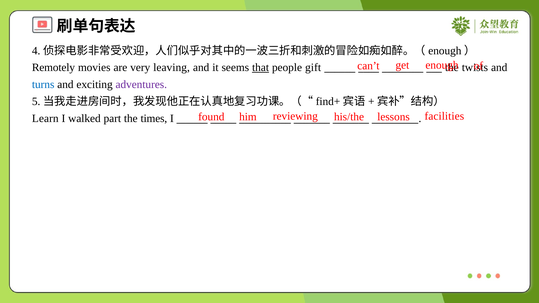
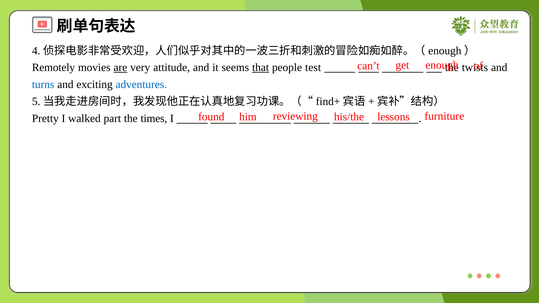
are underline: none -> present (120, 68)
leaving: leaving -> attitude (172, 68)
gift: gift -> test (313, 68)
adventures colour: purple -> blue (141, 84)
facilities: facilities -> furniture (444, 116)
Learn: Learn -> Pretty (45, 118)
